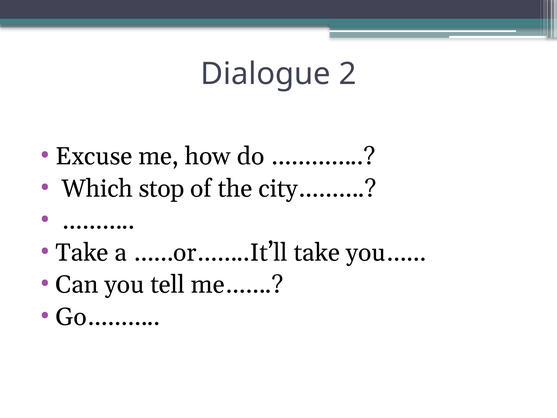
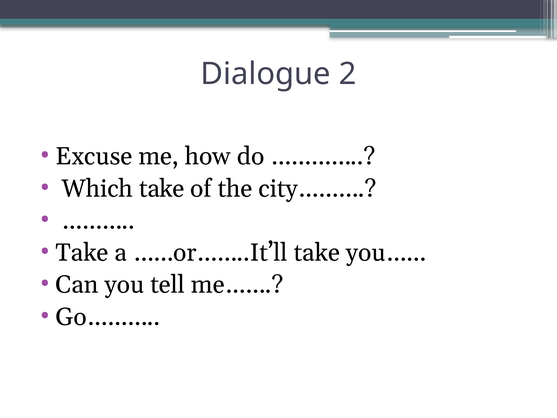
Which stop: stop -> take (162, 188)
